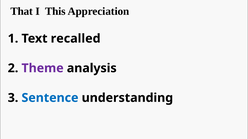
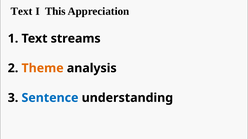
That: That -> Text (22, 11)
recalled: recalled -> streams (76, 39)
Theme colour: purple -> orange (43, 68)
